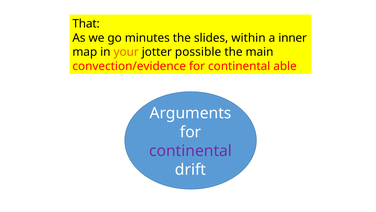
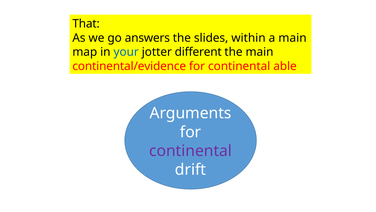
minutes: minutes -> answers (147, 38)
a inner: inner -> main (293, 38)
your colour: orange -> blue (126, 52)
possible: possible -> different (198, 52)
convection/evidence: convection/evidence -> continental/evidence (129, 66)
